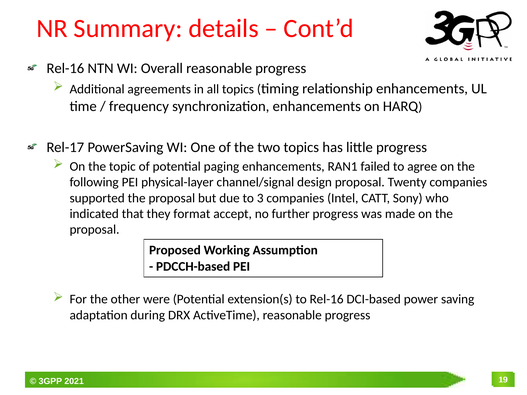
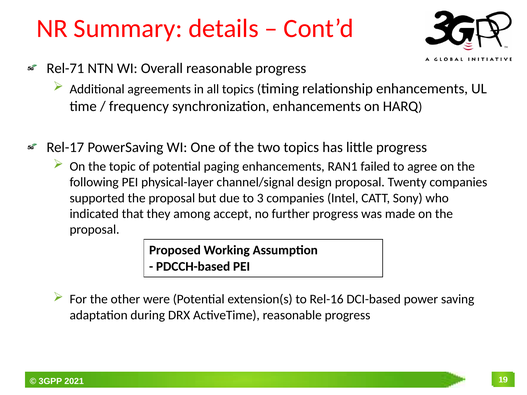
Rel-16: Rel-16 -> Rel-71 (65, 68)
format: format -> among (192, 214)
